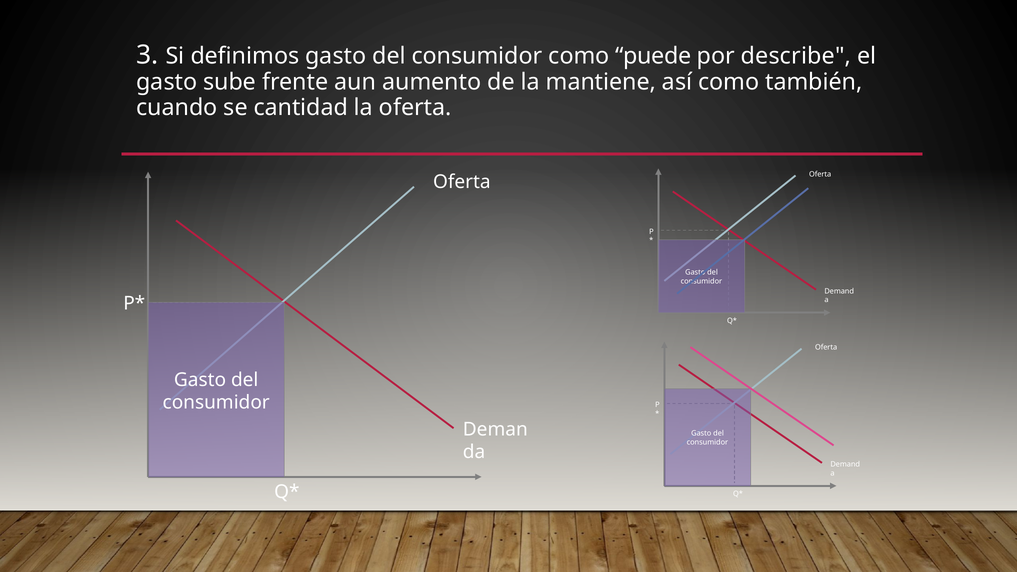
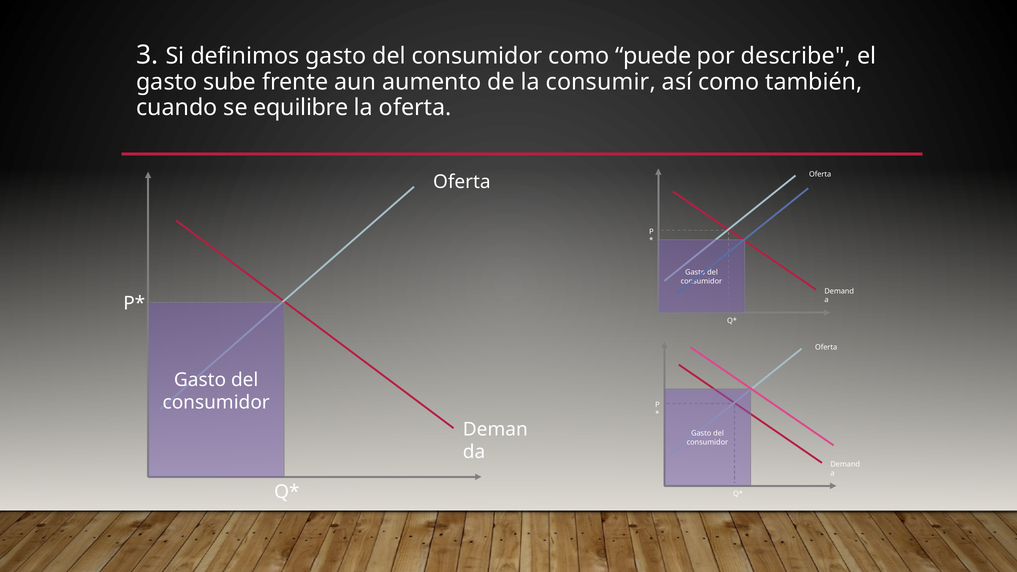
mantiene: mantiene -> consumir (601, 82)
cantidad: cantidad -> equilibre (301, 107)
